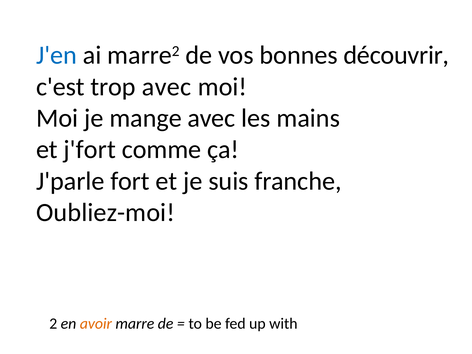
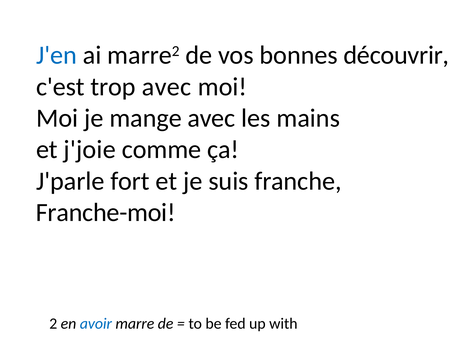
j'fort: j'fort -> j'joie (90, 150)
Oubliez-moi: Oubliez-moi -> Franche-moi (106, 213)
avoir colour: orange -> blue (96, 324)
